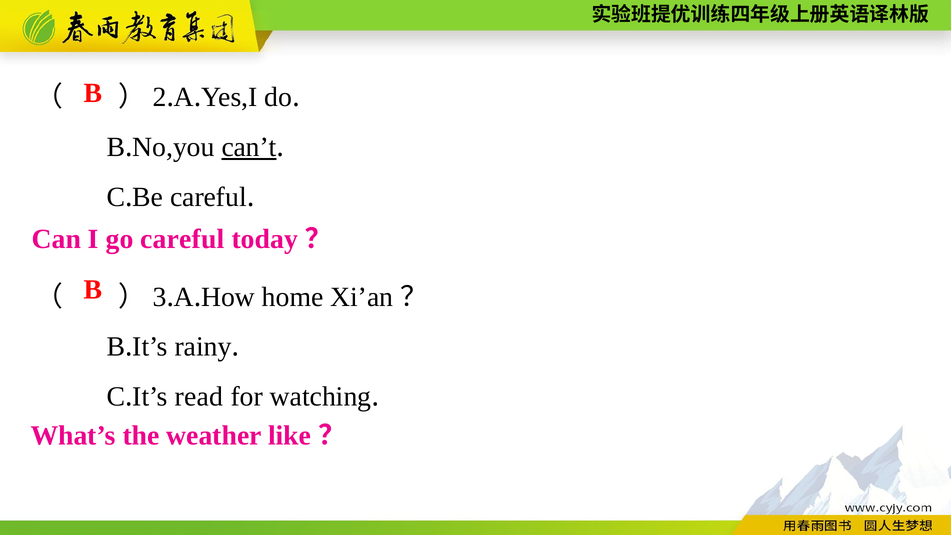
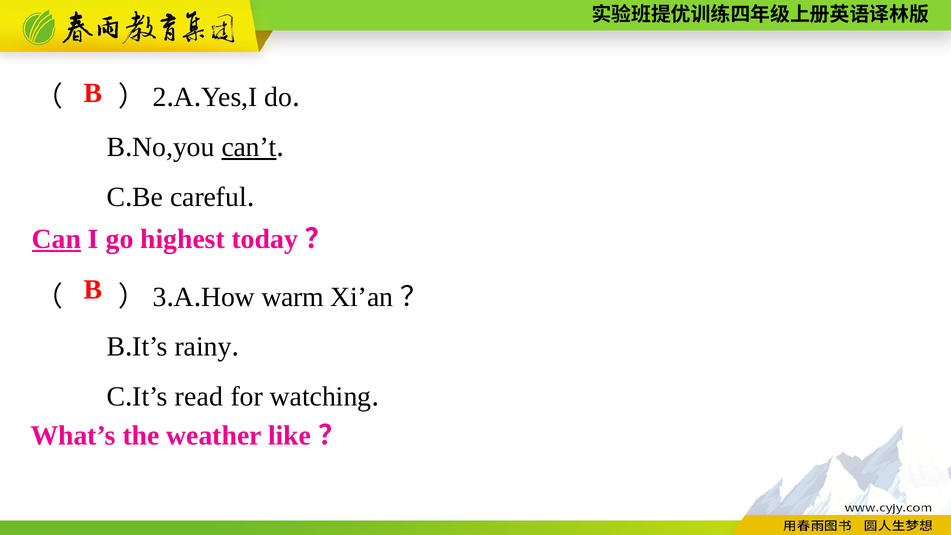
Can underline: none -> present (56, 239)
go careful: careful -> highest (183, 239)
home: home -> warm (293, 297)
